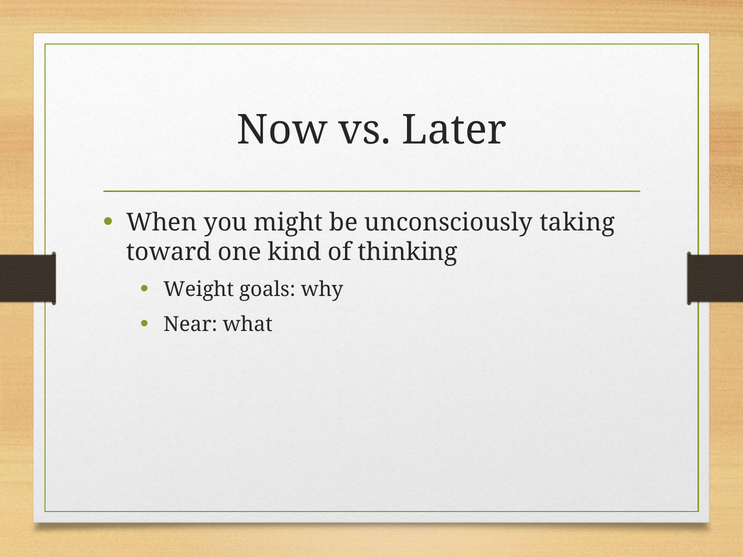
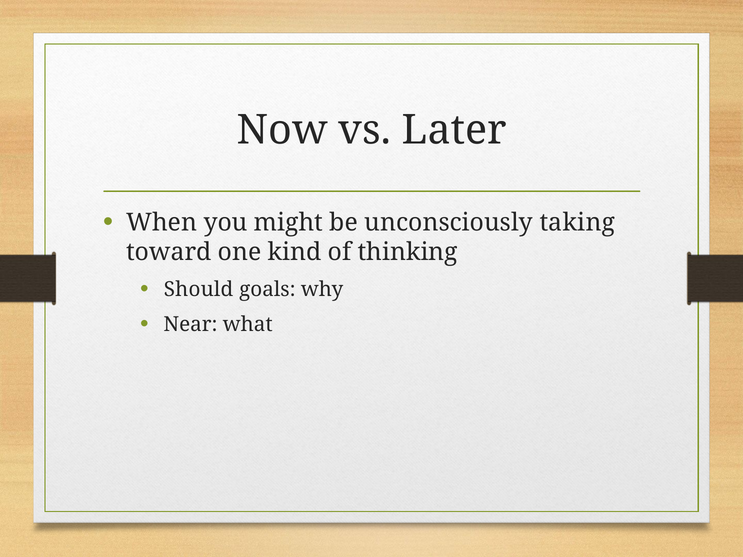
Weight: Weight -> Should (199, 290)
